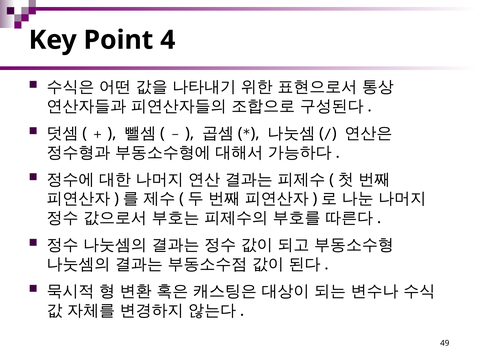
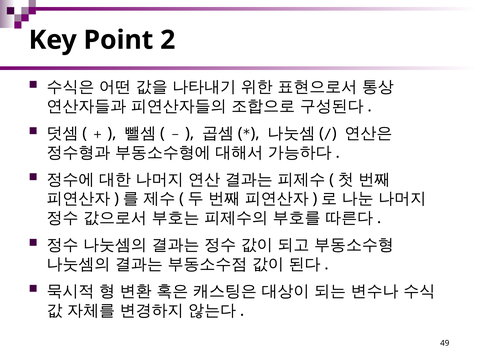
4: 4 -> 2 (168, 40)
